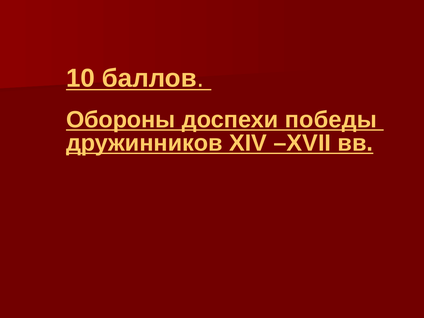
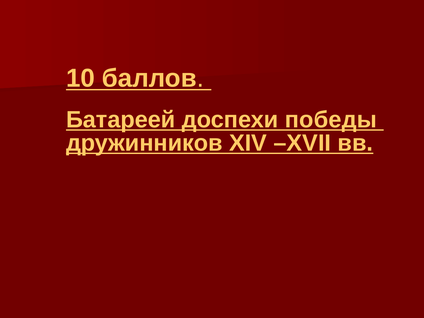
Обороны: Обороны -> Батареей (121, 120)
